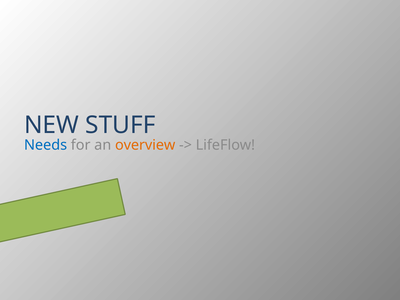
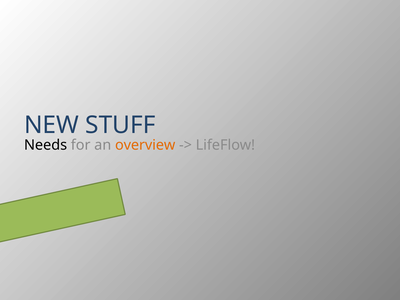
Needs colour: blue -> black (46, 145)
